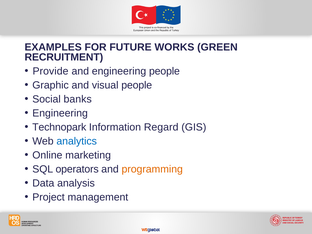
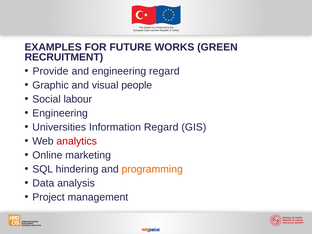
engineering people: people -> regard (164, 71)
banks: banks -> labour (78, 99)
Technopark: Technopark -> Universities (59, 127)
analytics colour: blue -> red (77, 141)
operators: operators -> hindering (77, 169)
